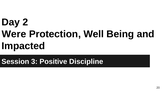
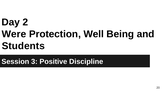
Impacted: Impacted -> Students (23, 46)
